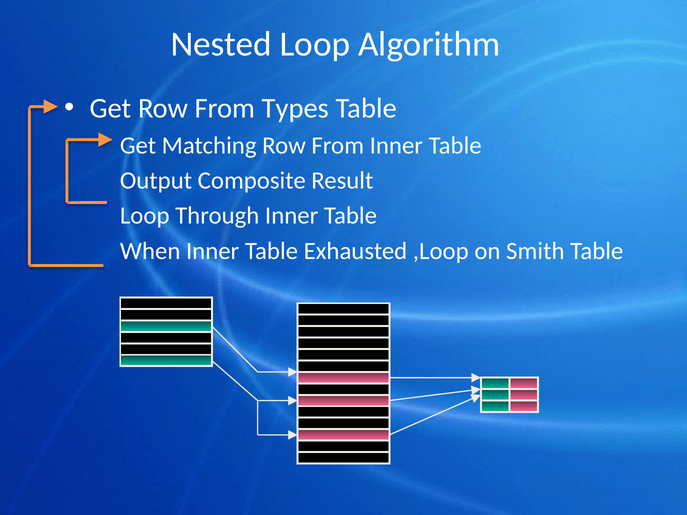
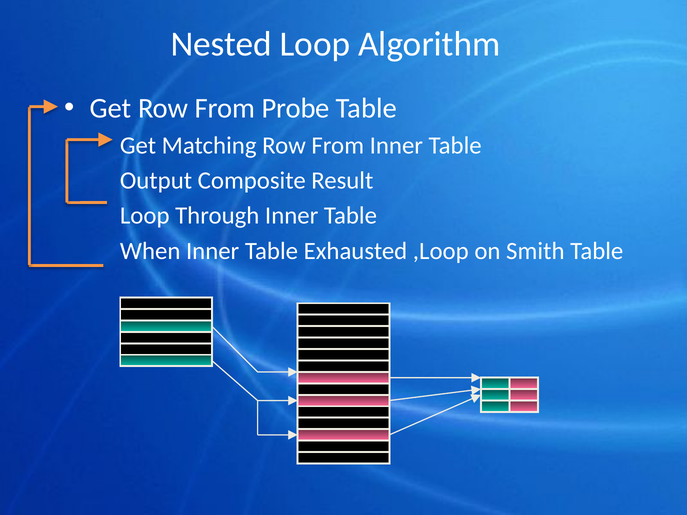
Types: Types -> Probe (296, 108)
